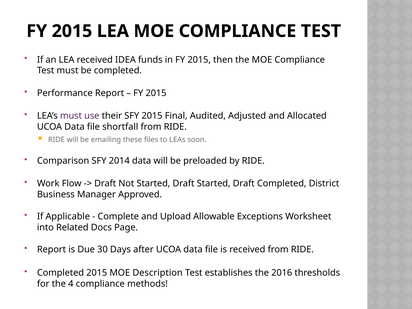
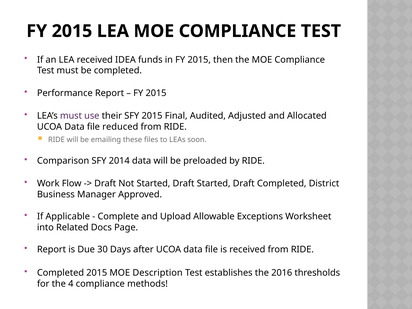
shortfall: shortfall -> reduced (120, 127)
